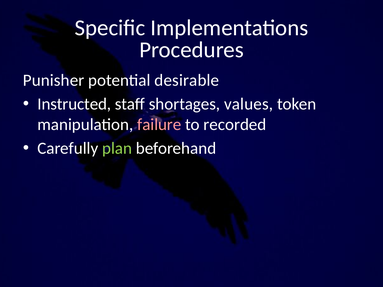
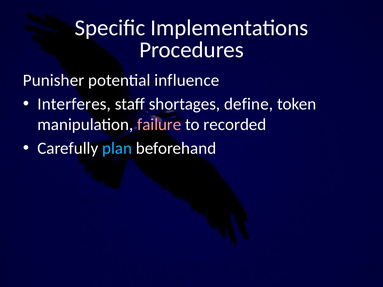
desirable: desirable -> influence (187, 80)
Instructed: Instructed -> Interferes (74, 104)
values: values -> define (249, 104)
plan colour: light green -> light blue (117, 148)
